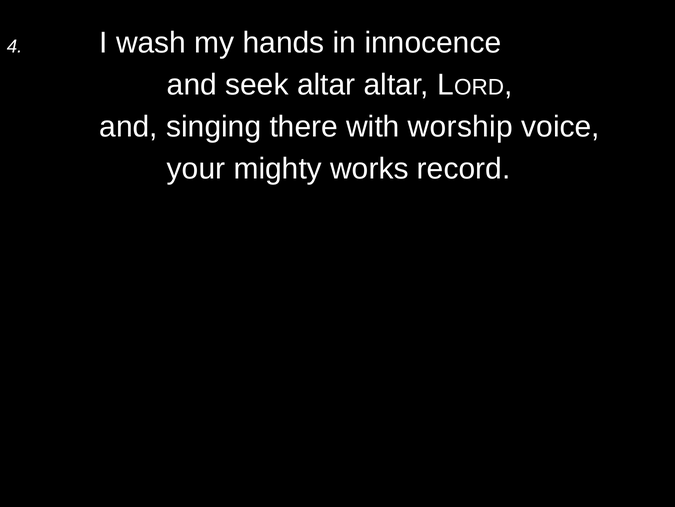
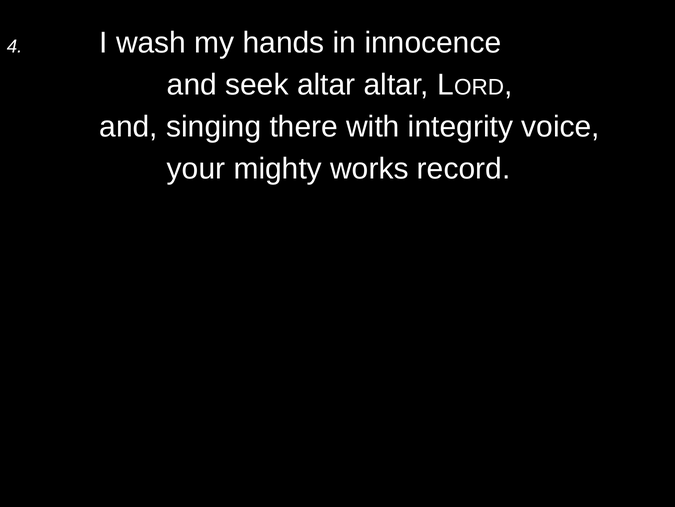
worship: worship -> integrity (460, 127)
